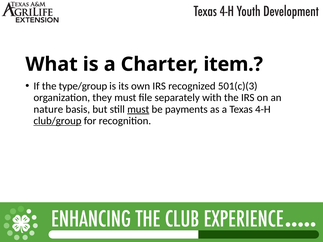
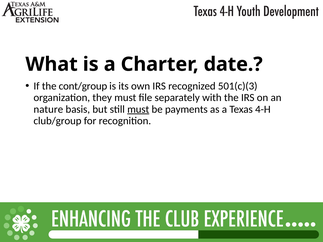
item: item -> date (233, 64)
type/group: type/group -> cont/group (83, 86)
club/group underline: present -> none (57, 121)
